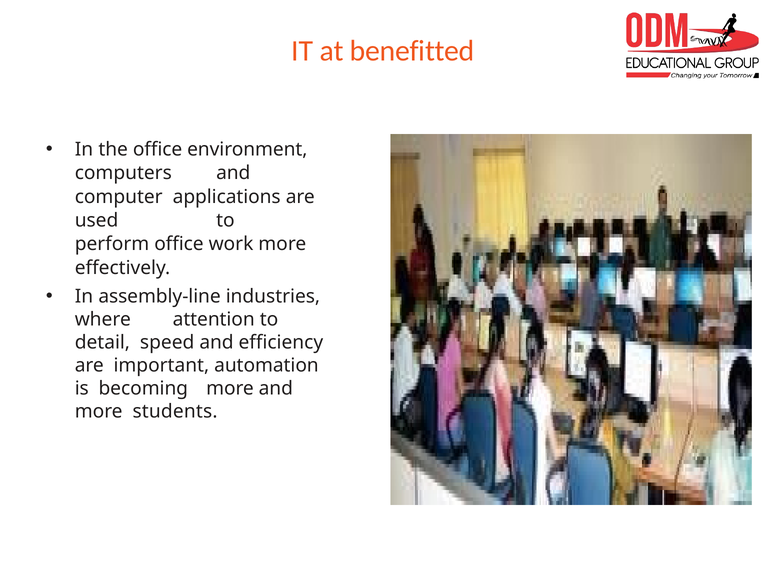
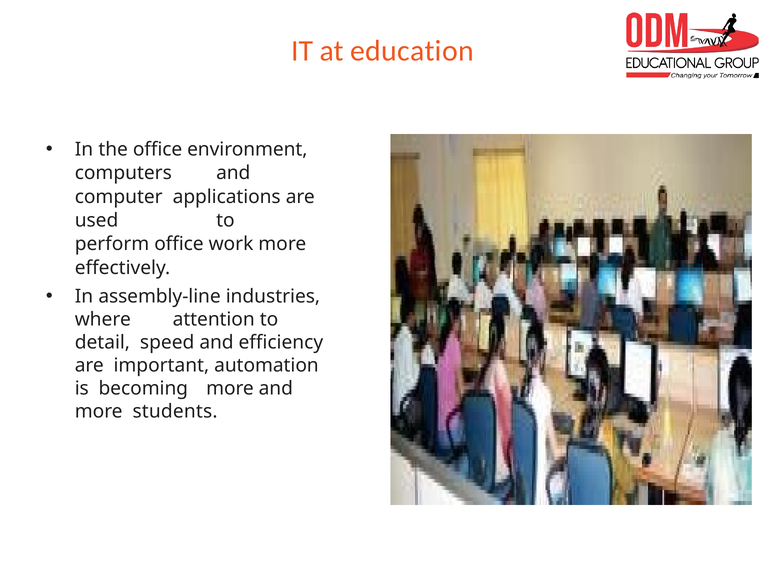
benefitted: benefitted -> education (412, 51)
